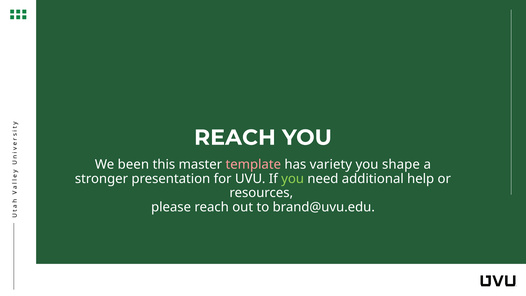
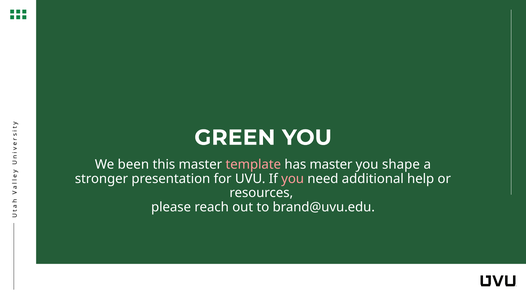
REACH: REACH -> GREEN (235, 137)
has variety: variety -> master (331, 164)
you colour: light green -> pink (293, 179)
